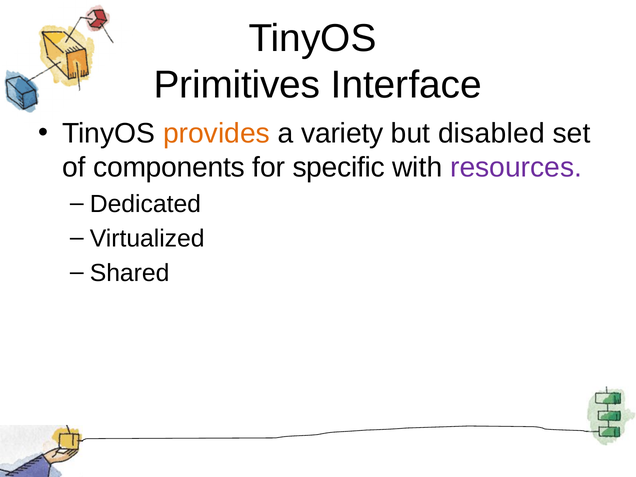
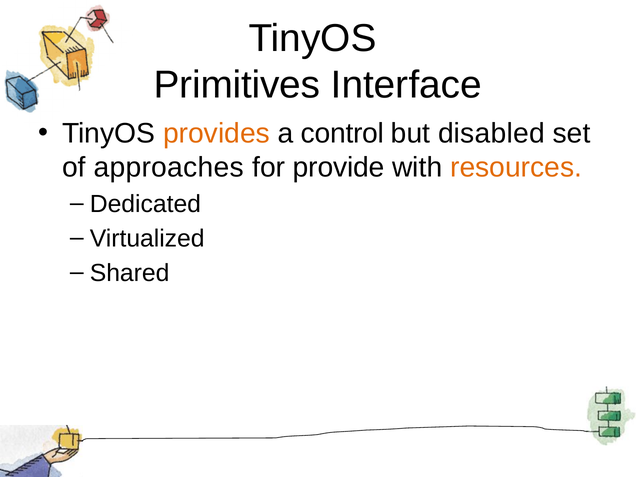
variety: variety -> control (342, 133)
components: components -> approaches (169, 167)
specific: specific -> provide (339, 167)
resources colour: purple -> orange (516, 167)
